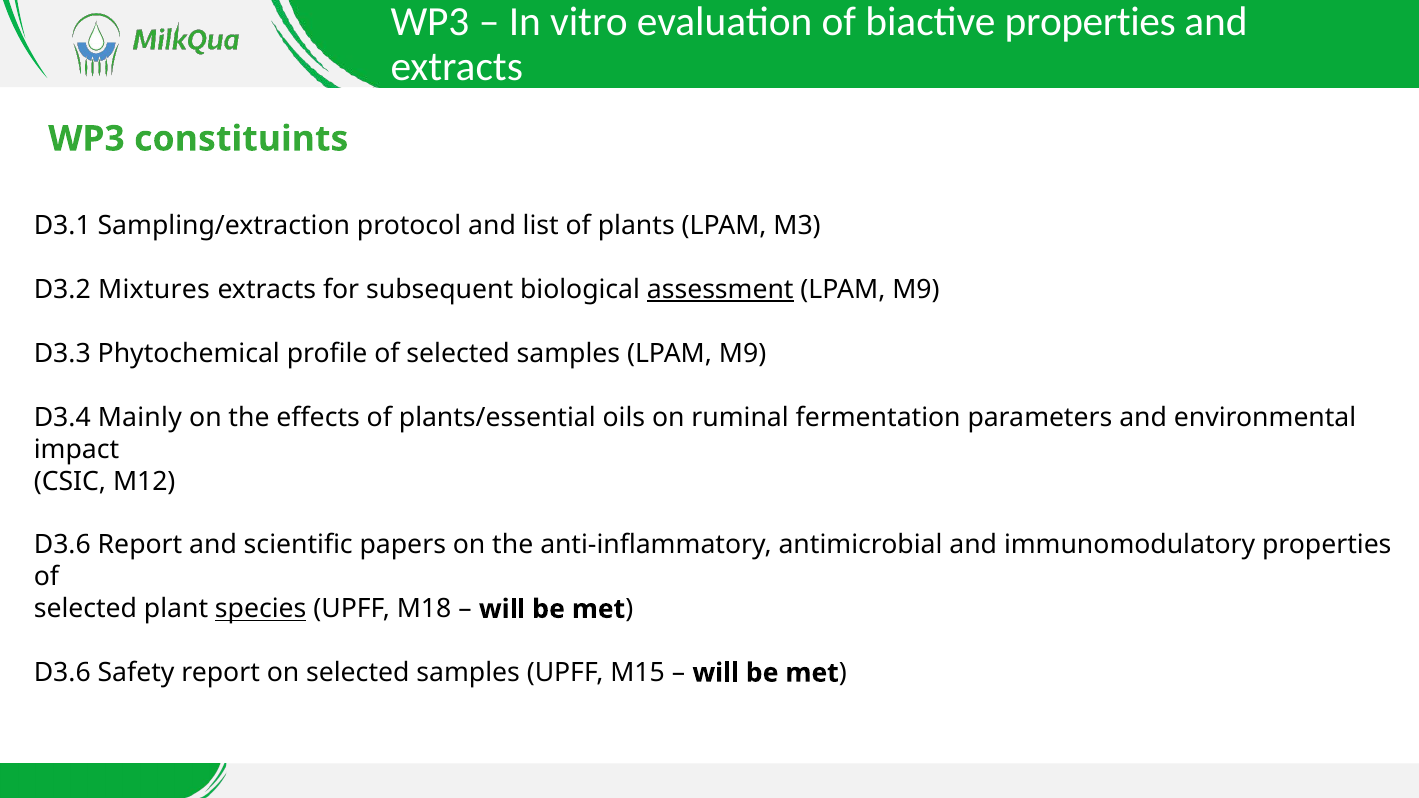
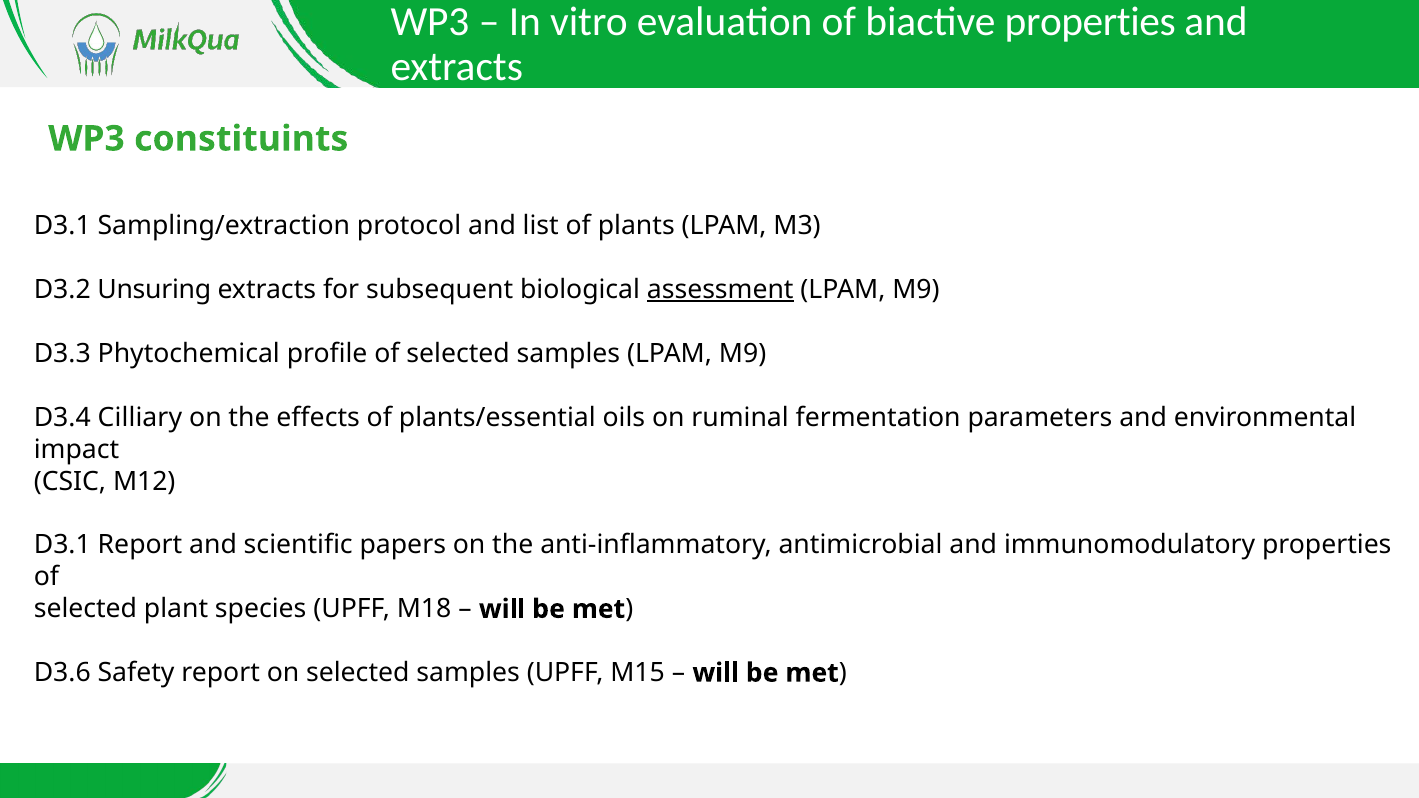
Mixtures: Mixtures -> Unsuring (154, 290)
Mainly: Mainly -> Cilliary (140, 418)
D3.6: D3.6 -> D3.1 (62, 545)
species underline: present -> none (261, 609)
